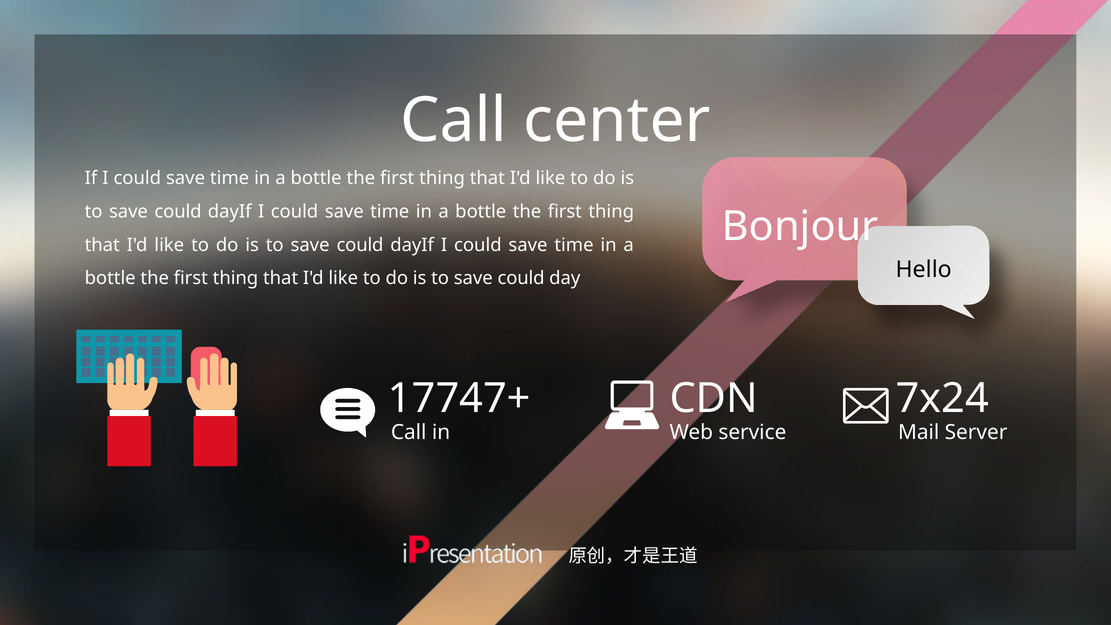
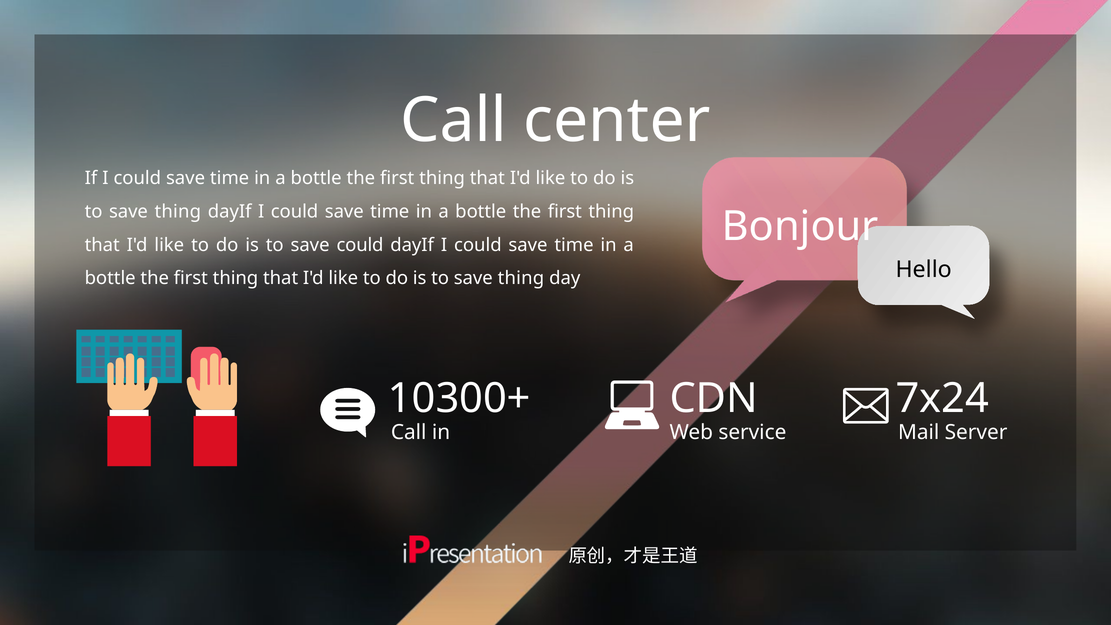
could: could -> thing (178, 212)
could: could -> thing (521, 278)
17747+: 17747+ -> 10300+ (459, 398)
